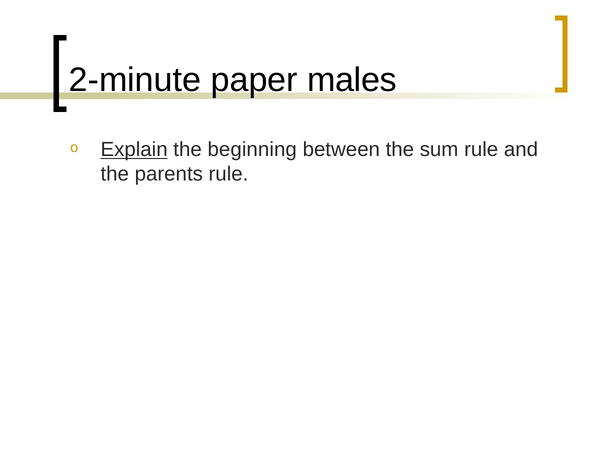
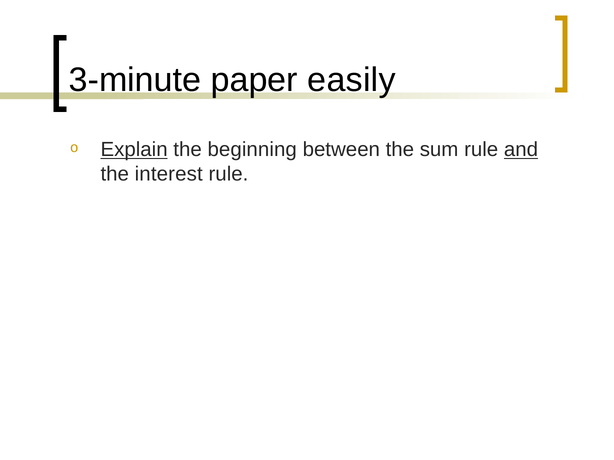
2-minute: 2-minute -> 3-minute (135, 80)
males: males -> easily (352, 80)
and underline: none -> present (521, 150)
parents: parents -> interest (169, 174)
